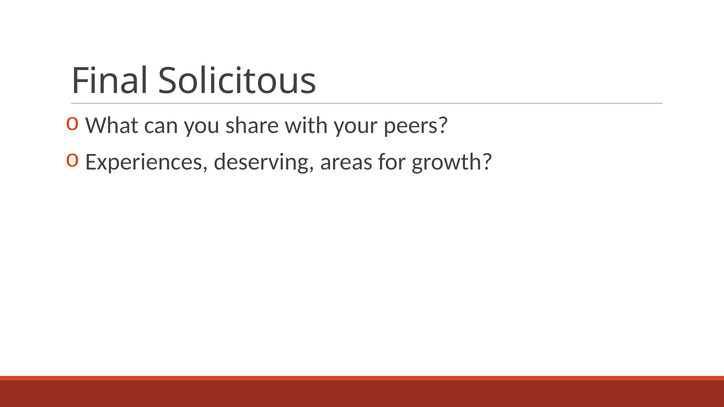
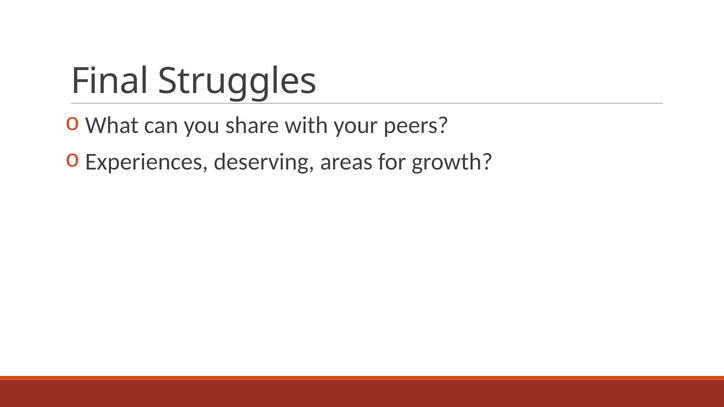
Solicitous: Solicitous -> Struggles (237, 81)
